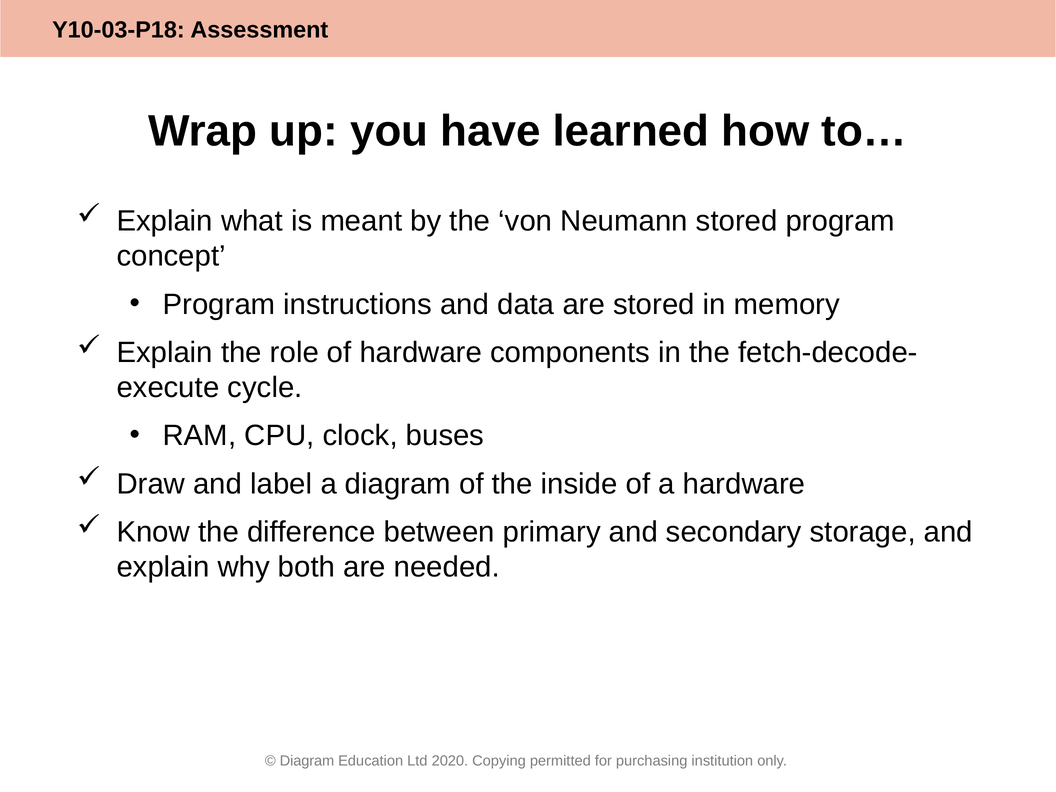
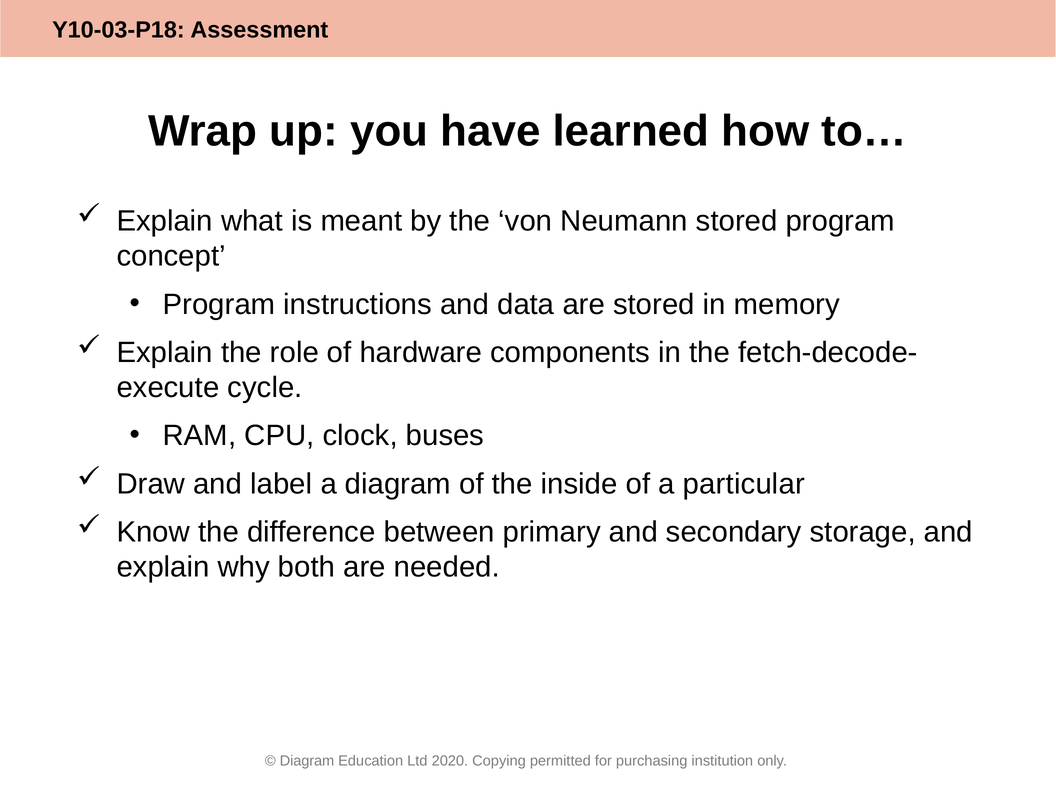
a hardware: hardware -> particular (744, 484)
